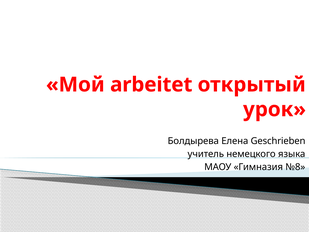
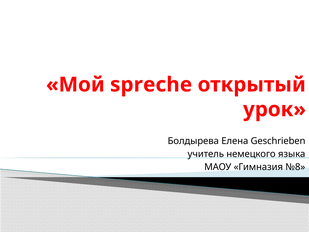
arbeitet: arbeitet -> spreche (151, 85)
